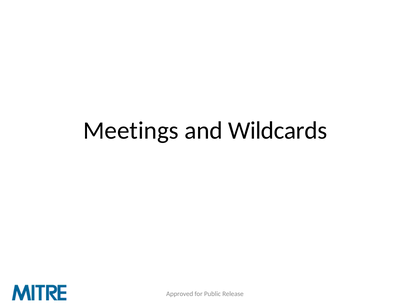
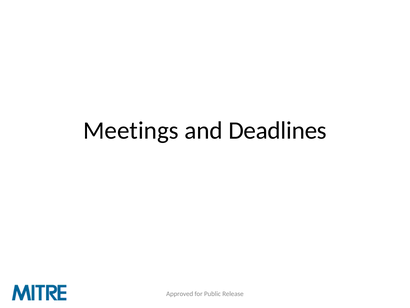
Wildcards: Wildcards -> Deadlines (278, 130)
